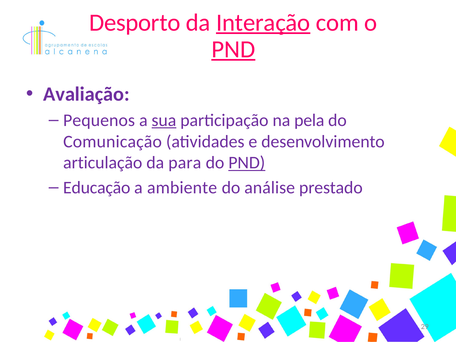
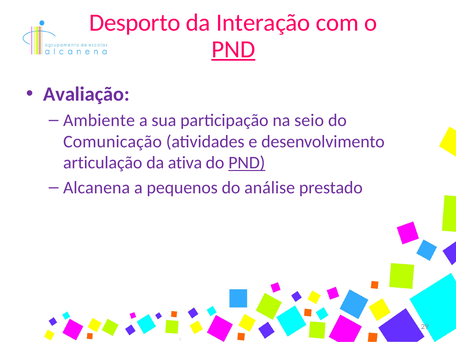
Interação underline: present -> none (263, 23)
Pequenos: Pequenos -> Ambiente (99, 120)
sua underline: present -> none (164, 120)
pela: pela -> seio (309, 120)
para: para -> ativa (185, 163)
Educação: Educação -> Alcanena (97, 188)
ambiente: ambiente -> pequenos (182, 188)
